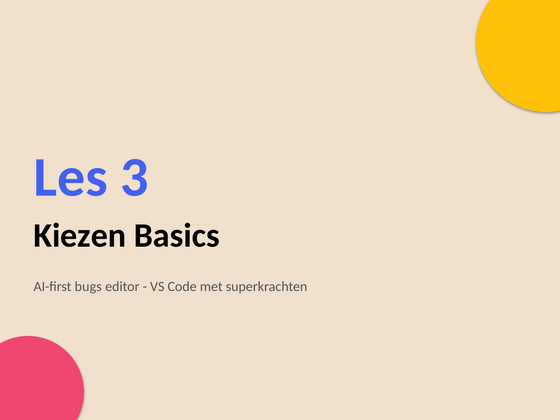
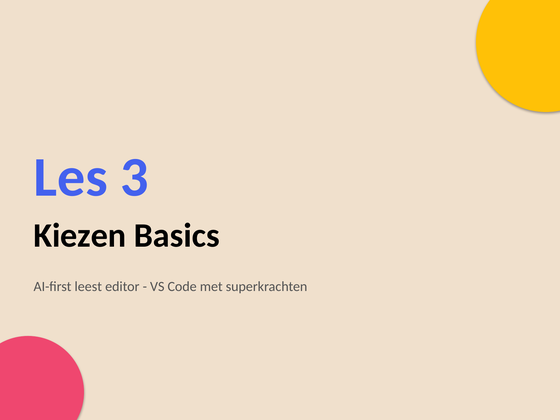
bugs: bugs -> leest (88, 287)
